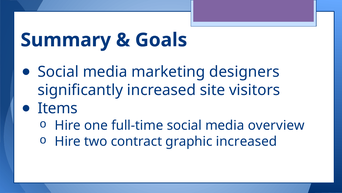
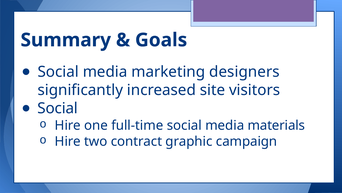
Items: Items -> Social (58, 108)
overview: overview -> materials (276, 125)
graphic increased: increased -> campaign (247, 141)
